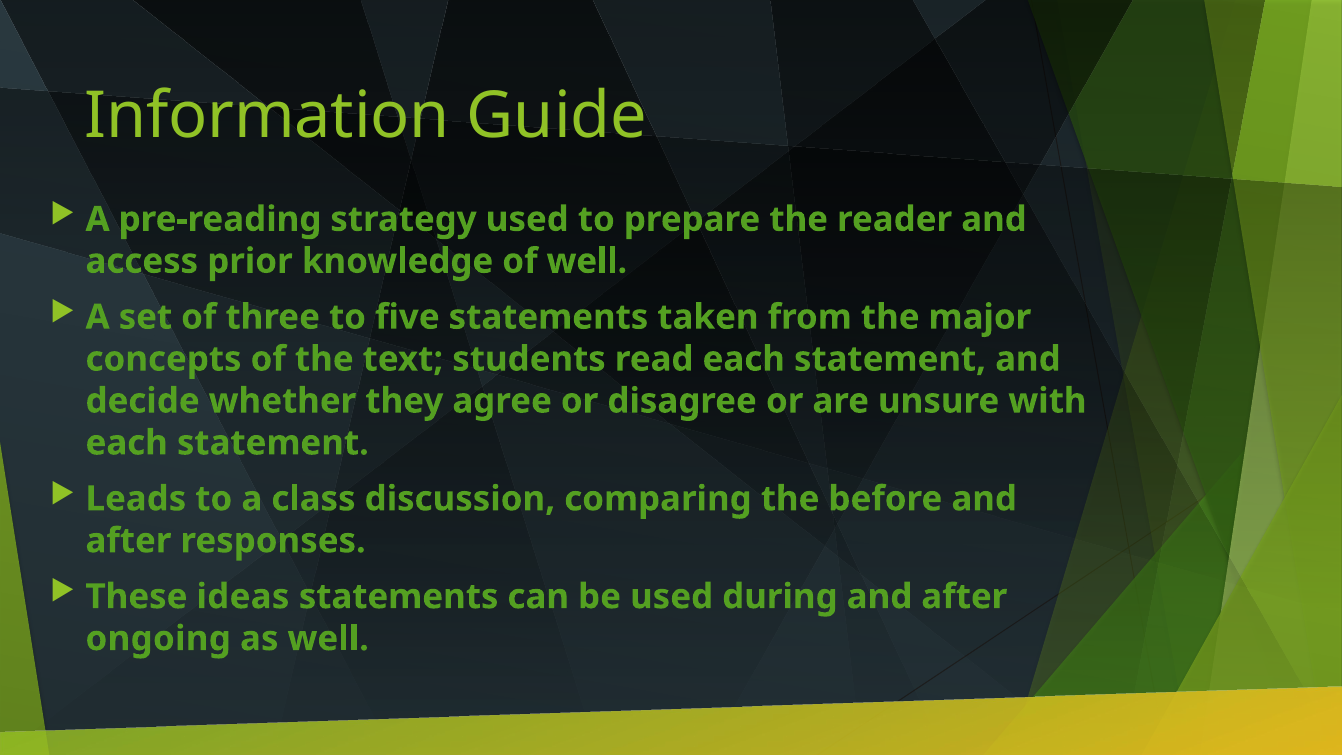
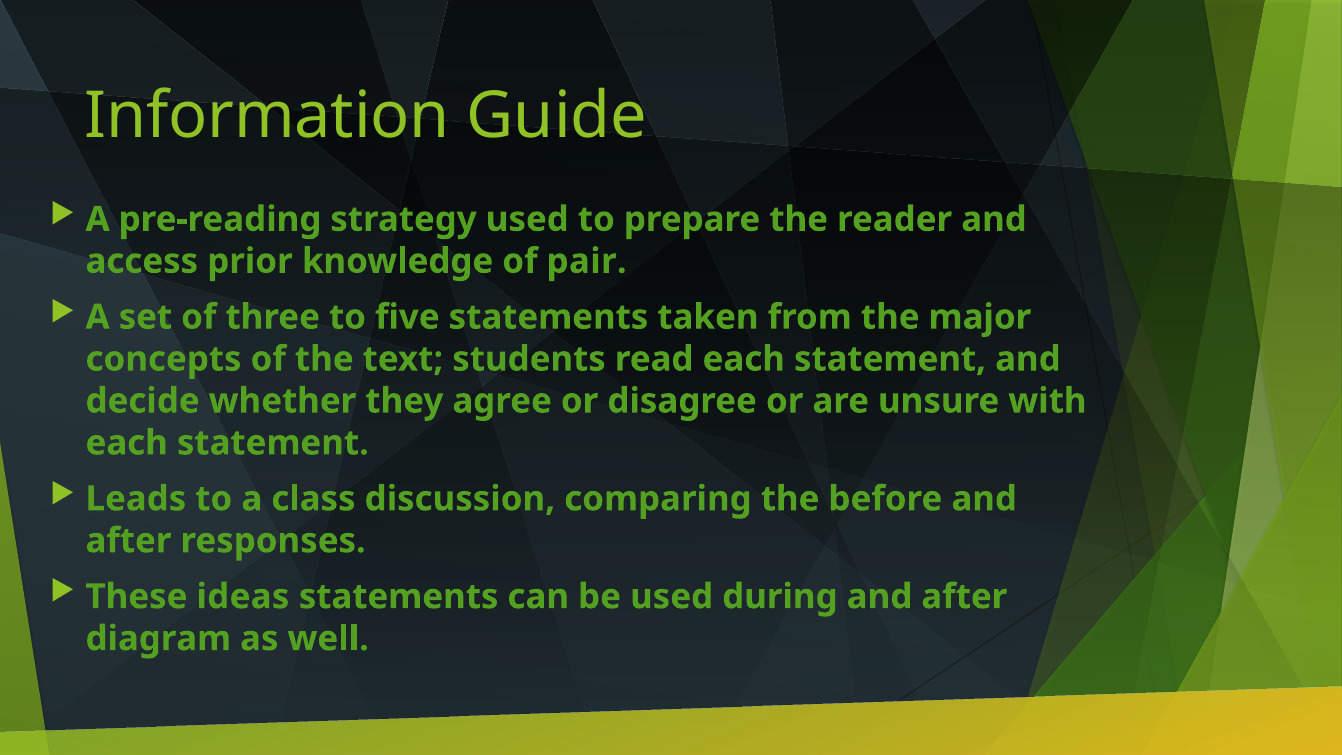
of well: well -> pair (587, 261)
ongoing: ongoing -> diagram (158, 639)
